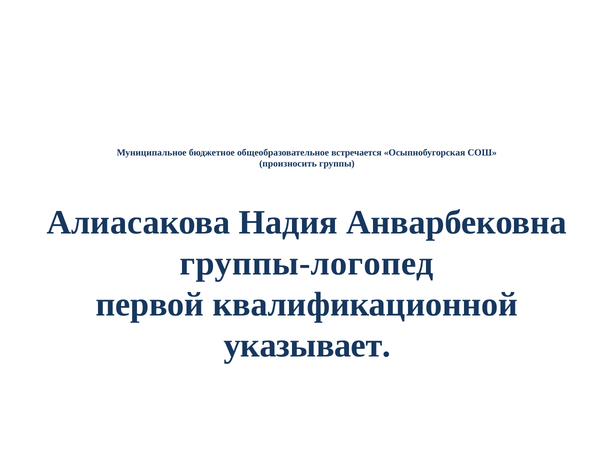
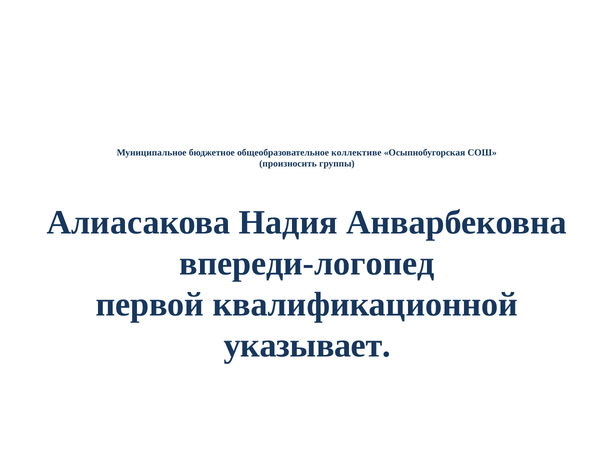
встречается: встречается -> коллективе (356, 152)
группы-логопед: группы-логопед -> впереди-логопед (307, 263)
